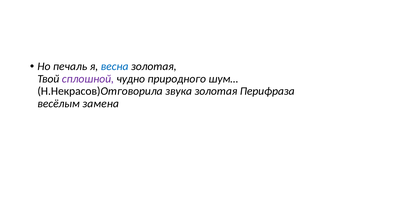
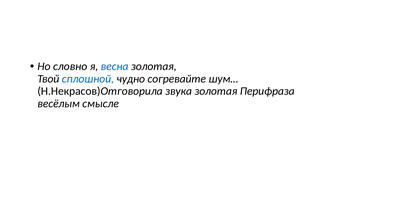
печаль: печаль -> словно (70, 67)
сплошной colour: purple -> blue (88, 79)
природного: природного -> согревайте (177, 79)
замена: замена -> смысле (101, 104)
